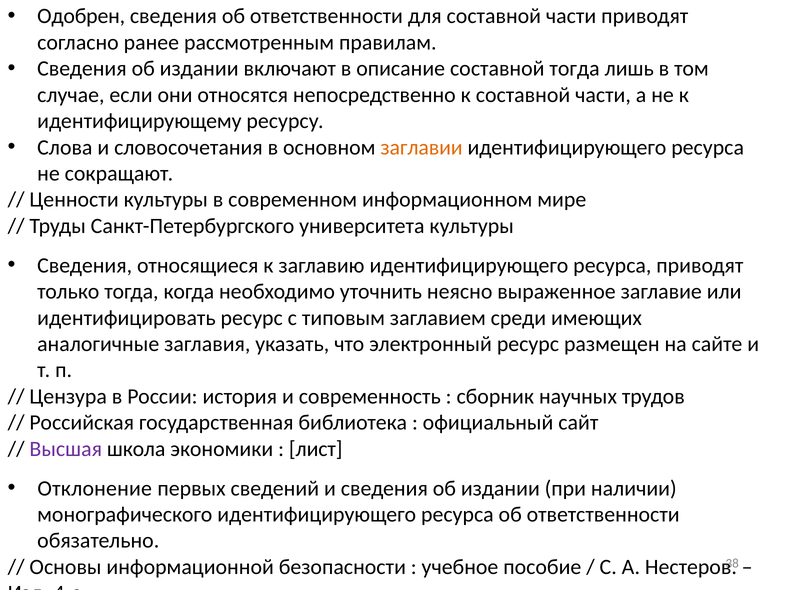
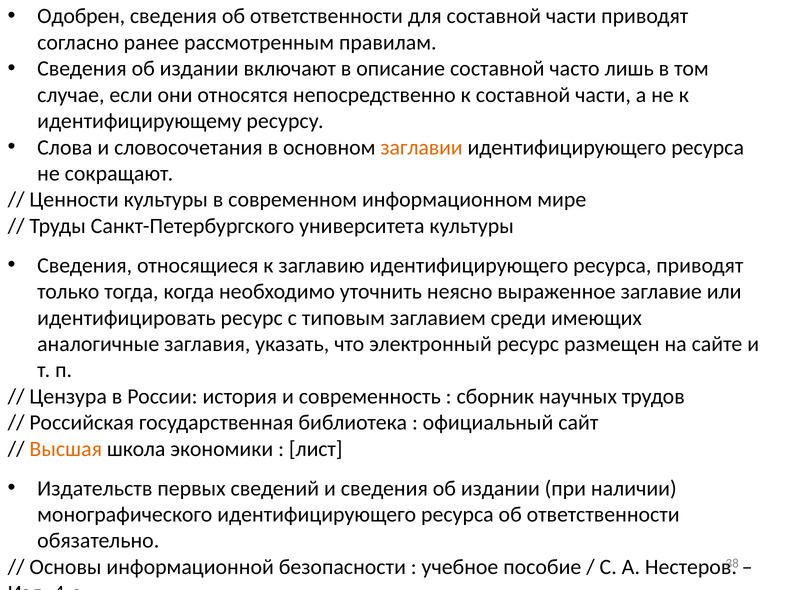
составной тогда: тогда -> часто (575, 69)
Высшая colour: purple -> orange (66, 449)
Отклонение: Отклонение -> Издательств (95, 488)
